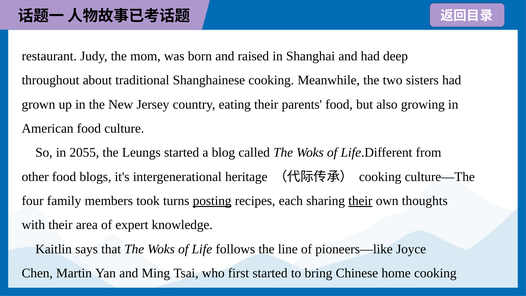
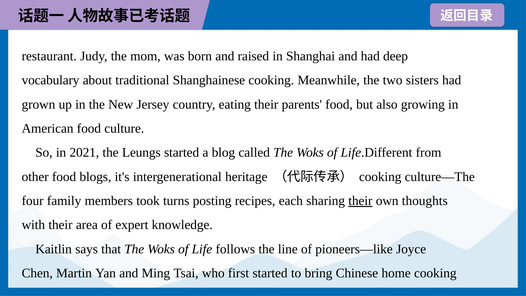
throughout: throughout -> vocabulary (51, 80)
2055: 2055 -> 2021 (84, 153)
posting underline: present -> none (212, 201)
